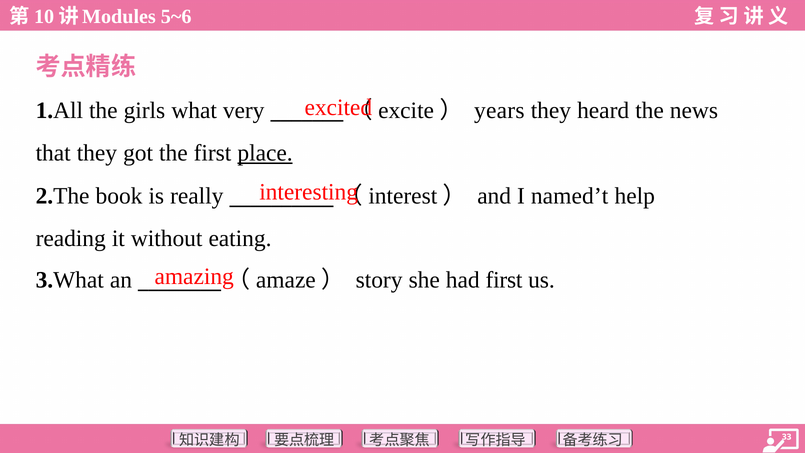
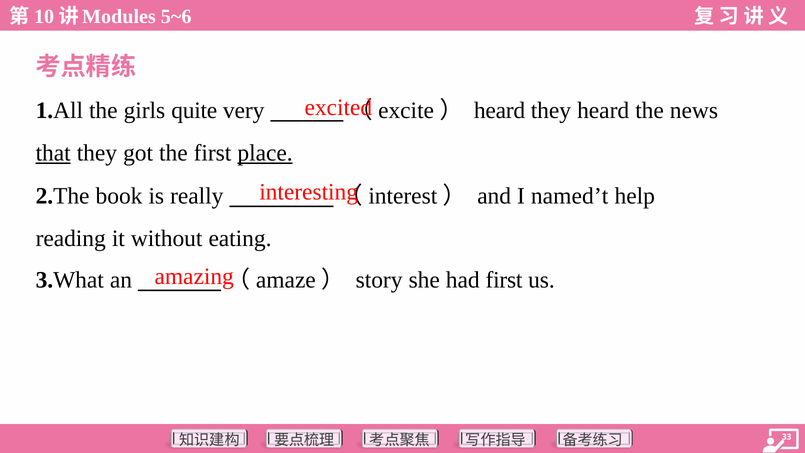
what: what -> quite (194, 110)
years: years -> heard (500, 110)
that underline: none -> present (53, 153)
